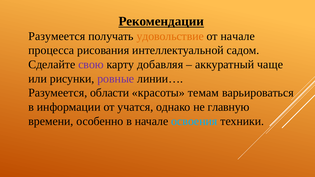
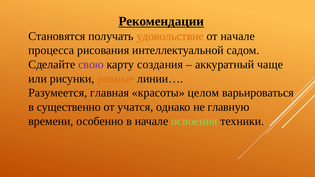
Разумеется: Разумеется -> Становятся (57, 36)
добавляя: добавляя -> создания (160, 65)
ровные colour: purple -> orange (116, 79)
области: области -> главная (110, 93)
темам: темам -> целом (203, 93)
информации: информации -> существенно (69, 107)
освоения colour: light blue -> light green (194, 121)
